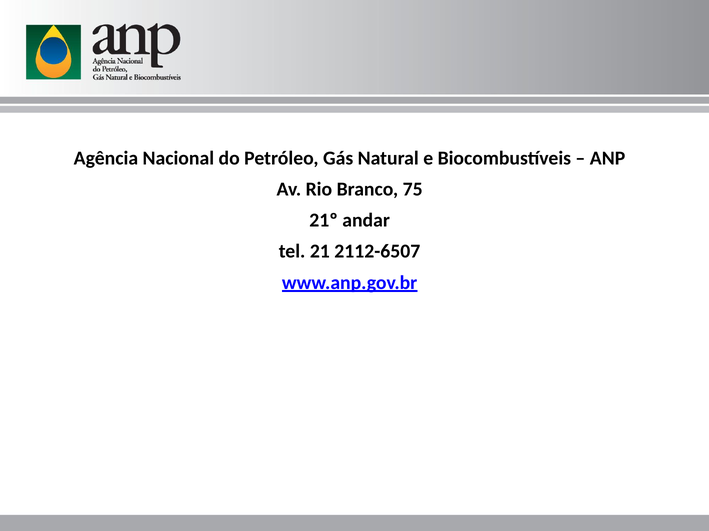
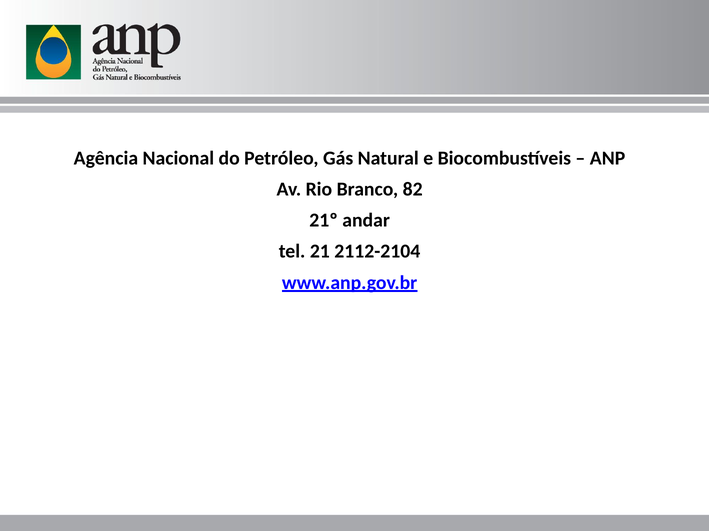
75: 75 -> 82 (413, 189)
2112-6507: 2112-6507 -> 2112-2104 (377, 252)
